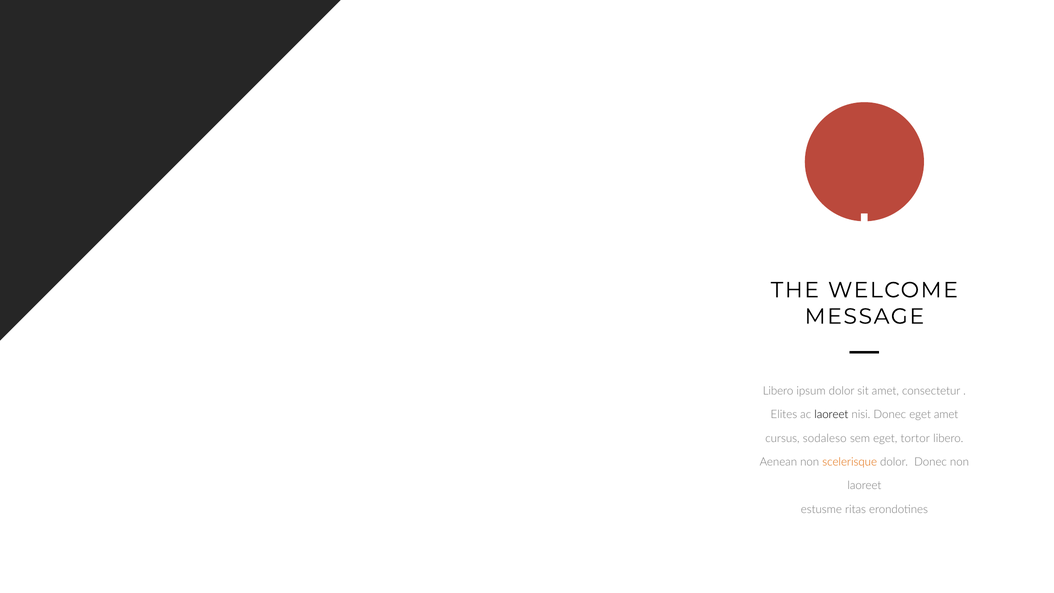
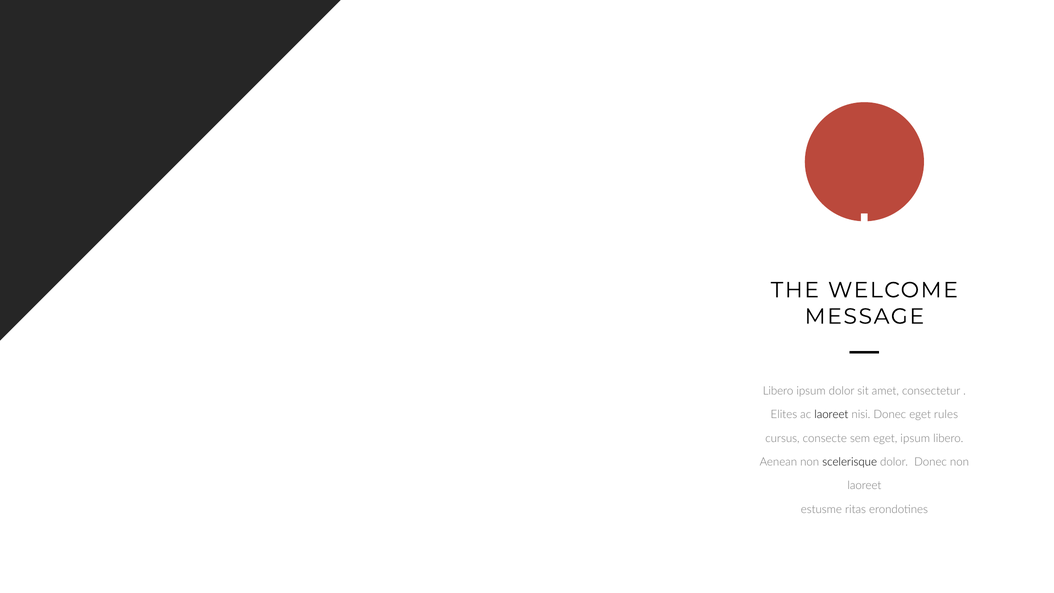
eget amet: amet -> rules (946, 415)
sodaleso: sodaleso -> consecte (825, 438)
eget tortor: tortor -> ipsum (915, 438)
scelerisque colour: orange -> black (850, 462)
